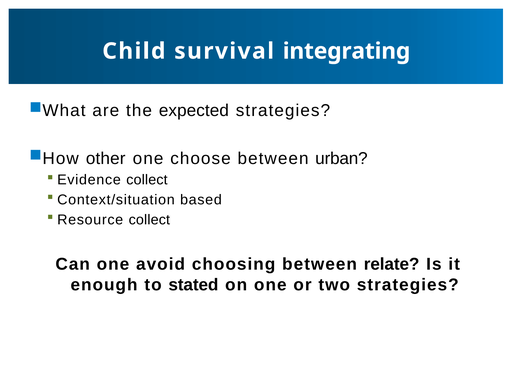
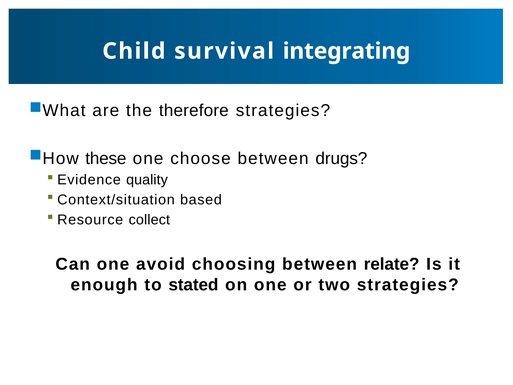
expected: expected -> therefore (194, 110)
other: other -> these (106, 158)
urban: urban -> drugs (341, 158)
Evidence collect: collect -> quality (147, 180)
